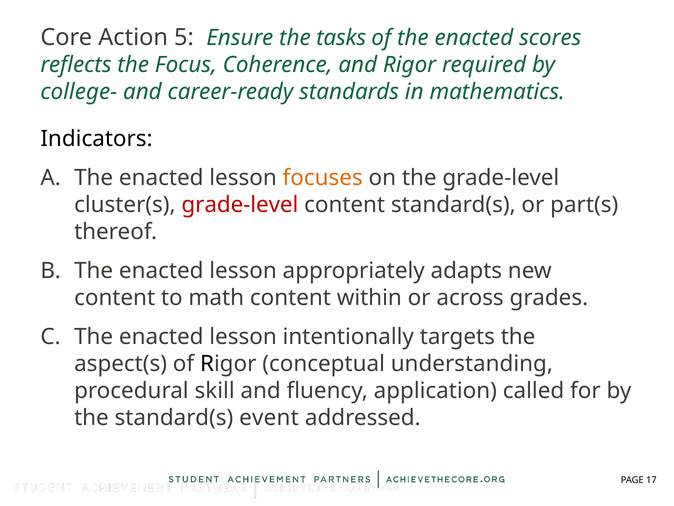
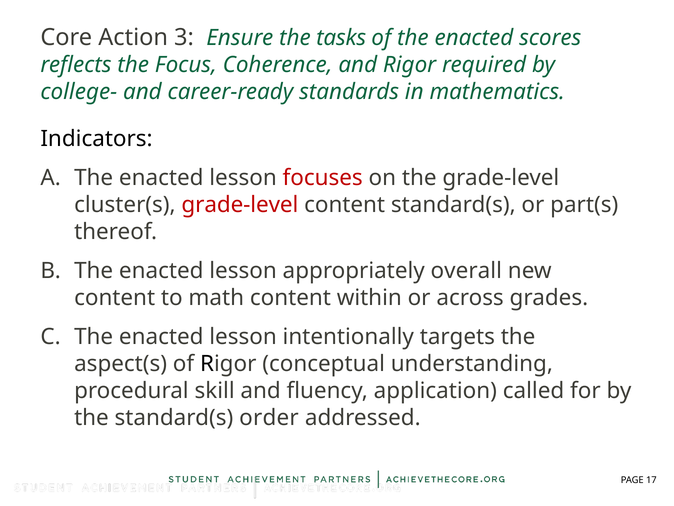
5: 5 -> 3 (184, 37)
focuses colour: orange -> red (323, 178)
adapts: adapts -> overall (466, 271)
event: event -> order (269, 417)
